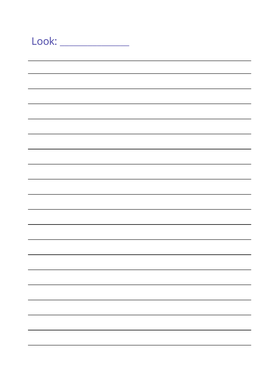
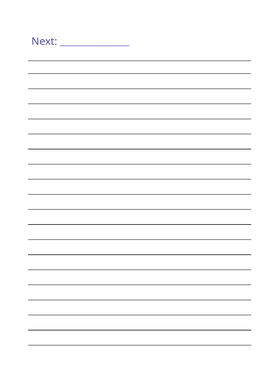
Look: Look -> Next (44, 42)
